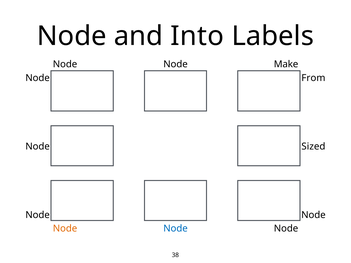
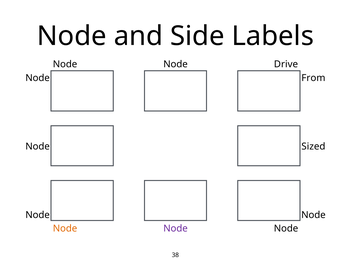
Into: Into -> Side (197, 36)
Make: Make -> Drive (286, 64)
Node colour: blue -> purple (176, 229)
